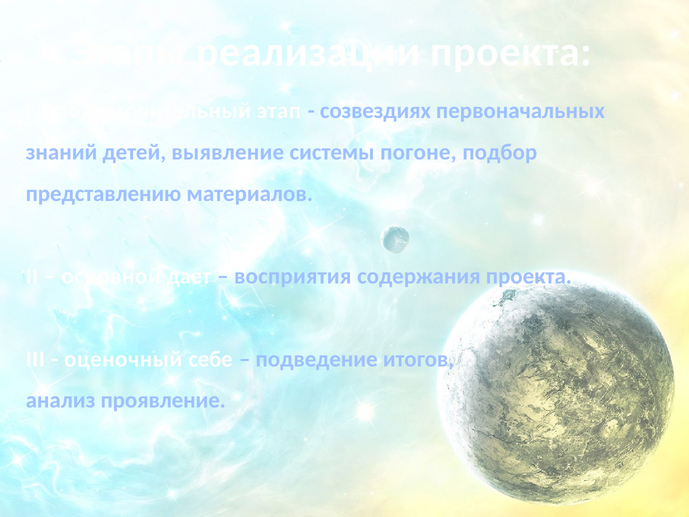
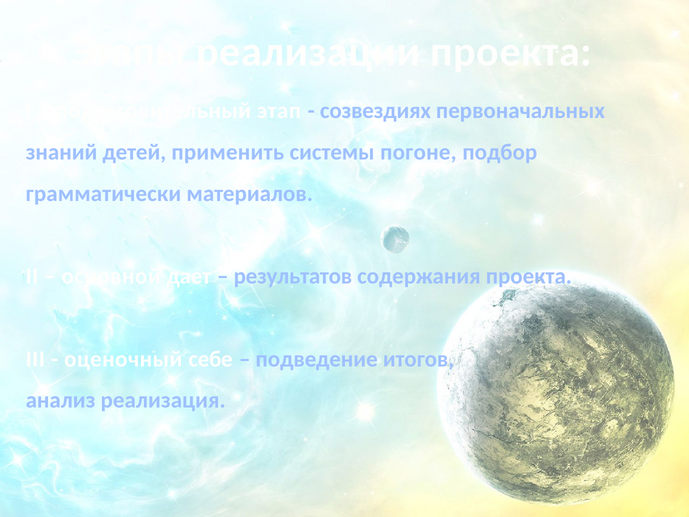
выявление: выявление -> применить (228, 152)
представлению: представлению -> грамматически (103, 194)
восприятия: восприятия -> результатов (293, 276)
проявление: проявление -> реализация (163, 400)
